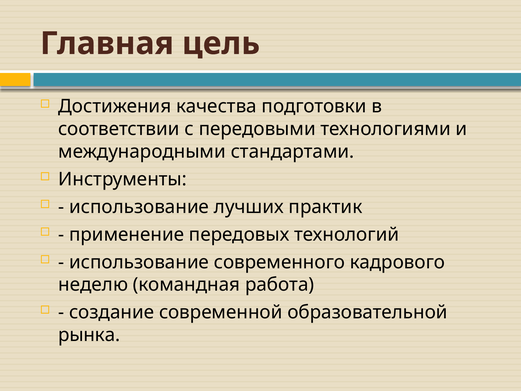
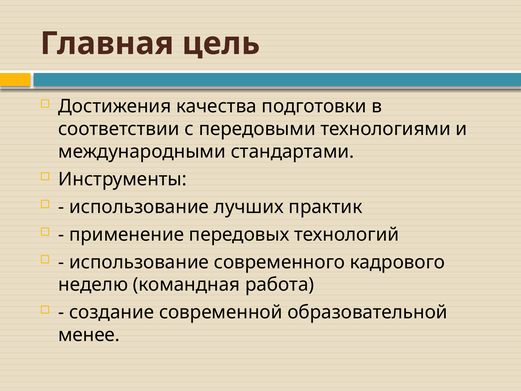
рынка: рынка -> менее (89, 335)
